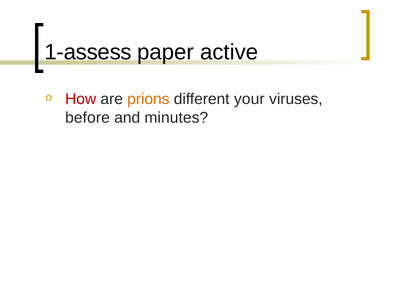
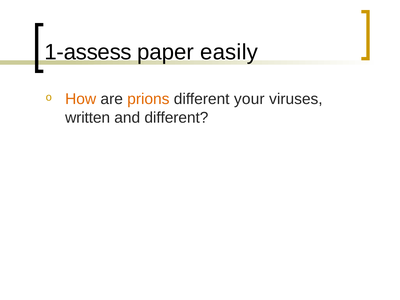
active: active -> easily (229, 52)
How colour: red -> orange (81, 99)
before: before -> written (88, 118)
and minutes: minutes -> different (176, 118)
